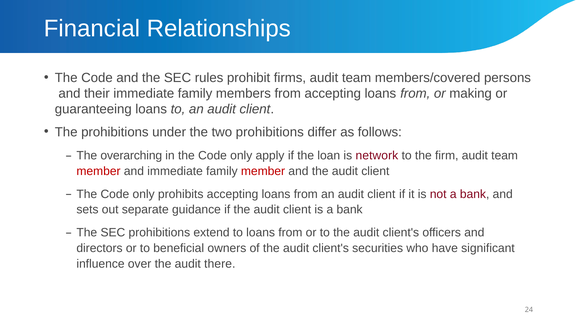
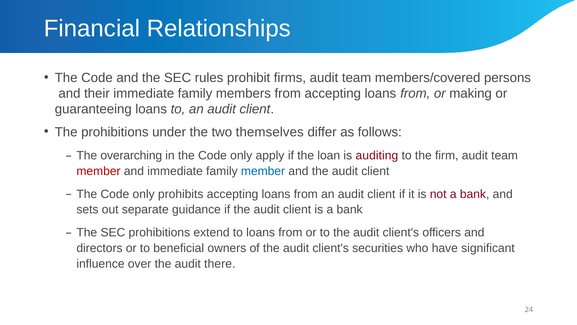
two prohibitions: prohibitions -> themselves (270, 132)
network: network -> auditing (377, 155)
member colour: red -> blue (263, 171)
